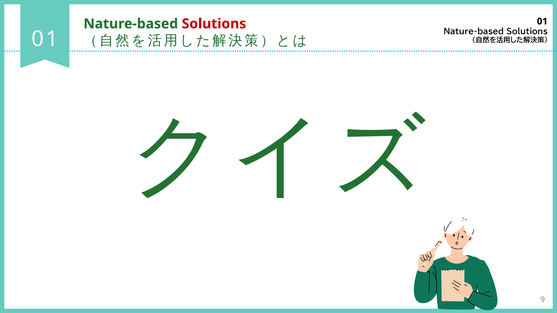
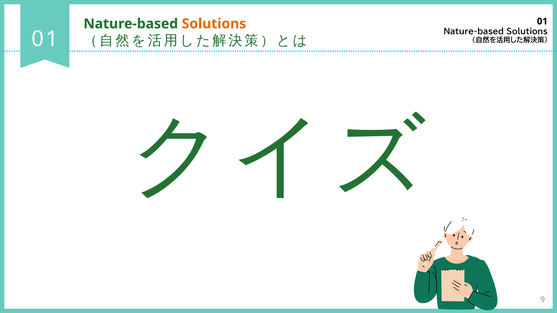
Solutions colour: red -> orange (214, 24)
